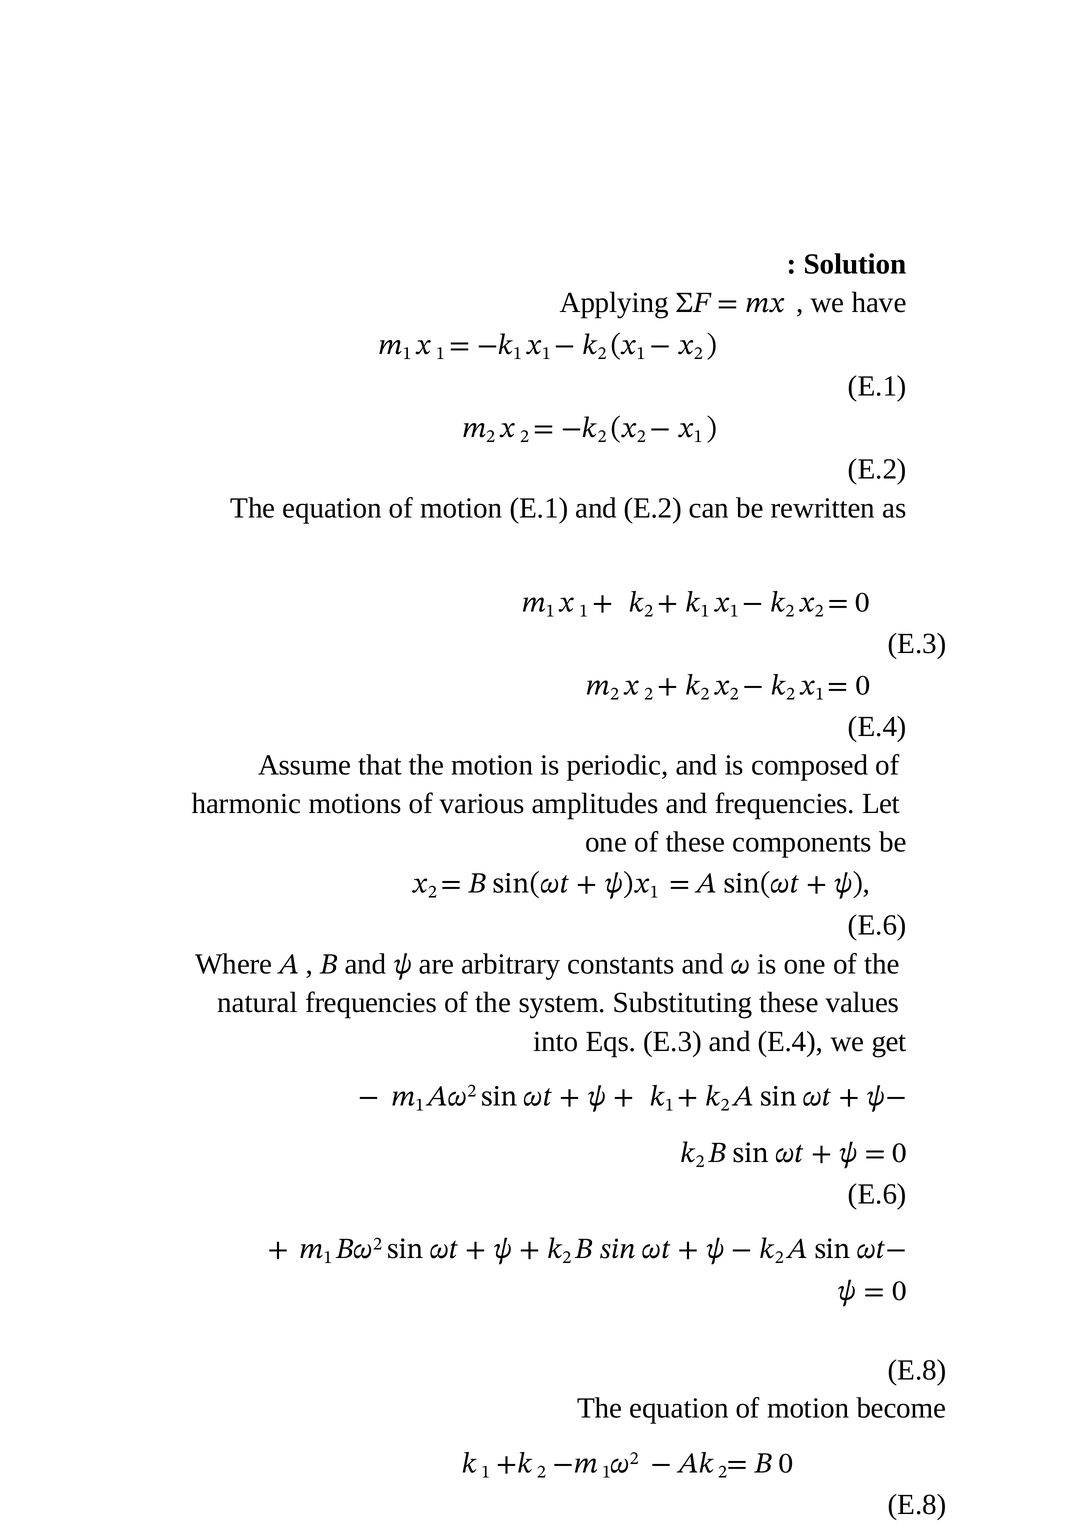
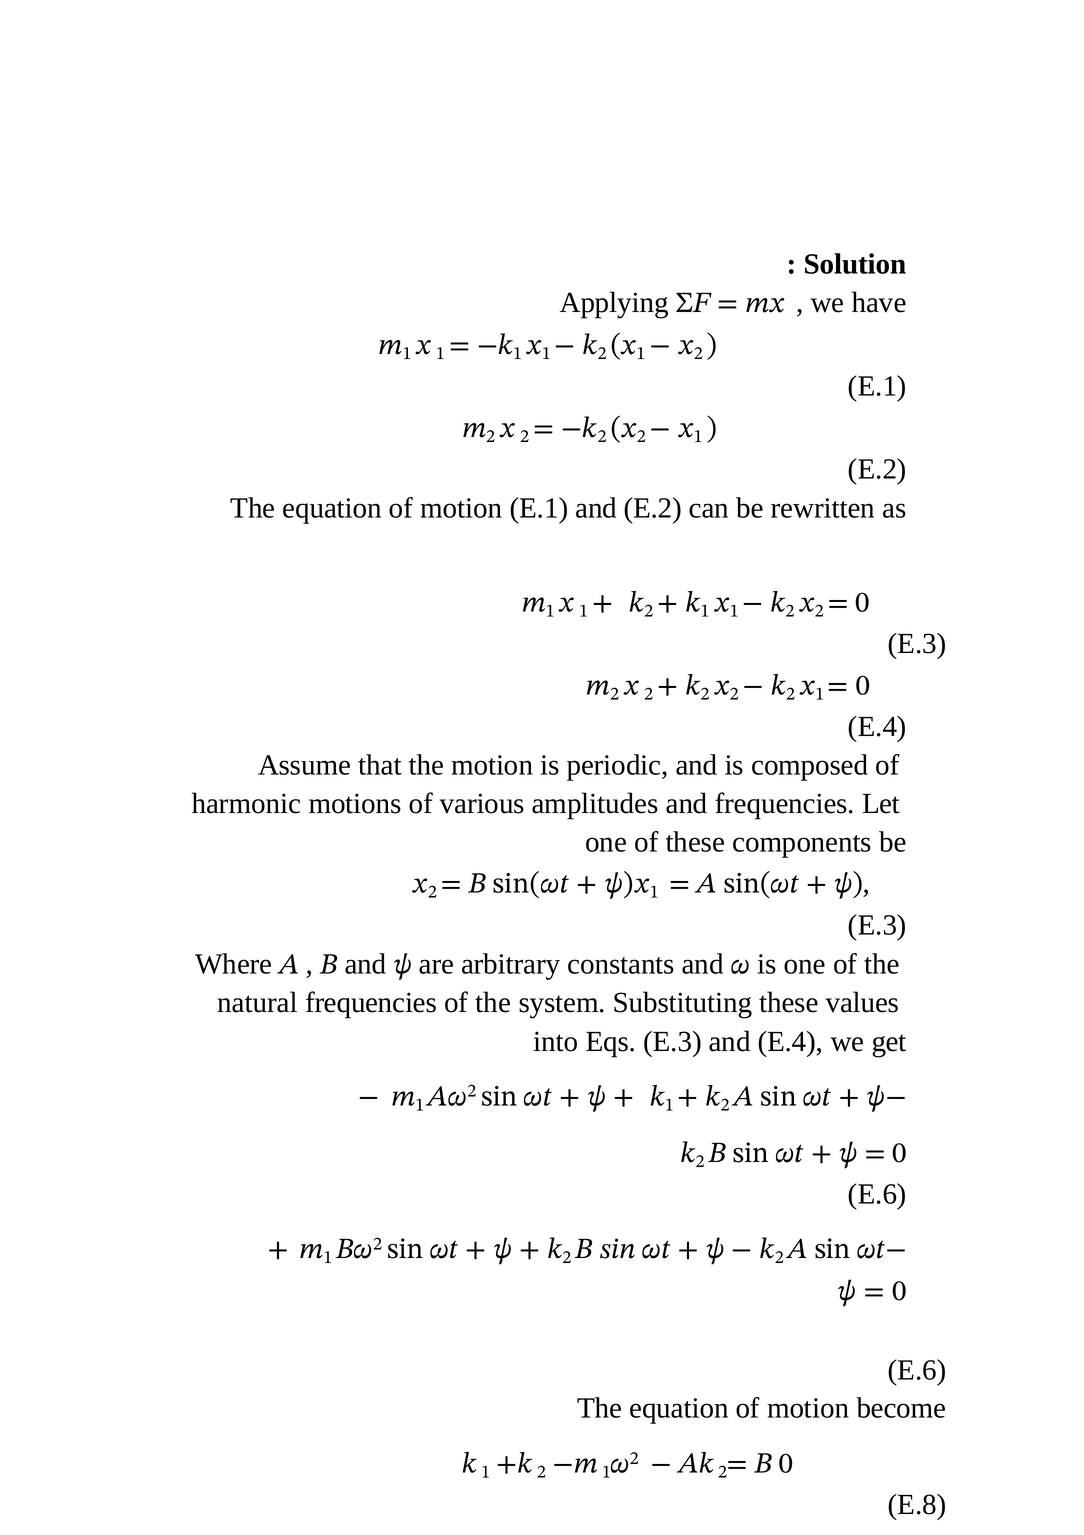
E.6: E.6 -> E.3 (877, 925)
E.8: E.8 -> E.6 (917, 1369)
